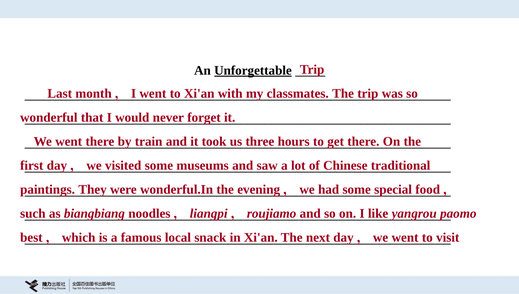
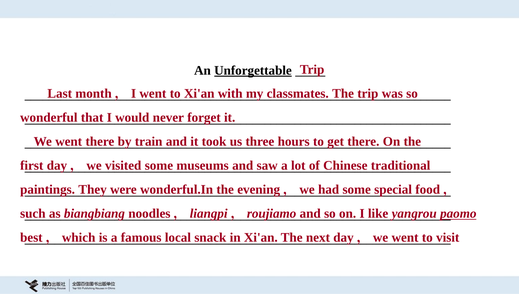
paomo underline: none -> present (458, 213)
